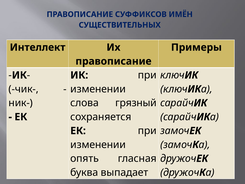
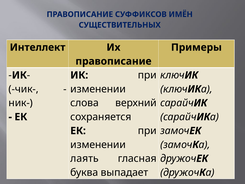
грязный: грязный -> верхний (136, 103)
опять: опять -> лаять (84, 158)
